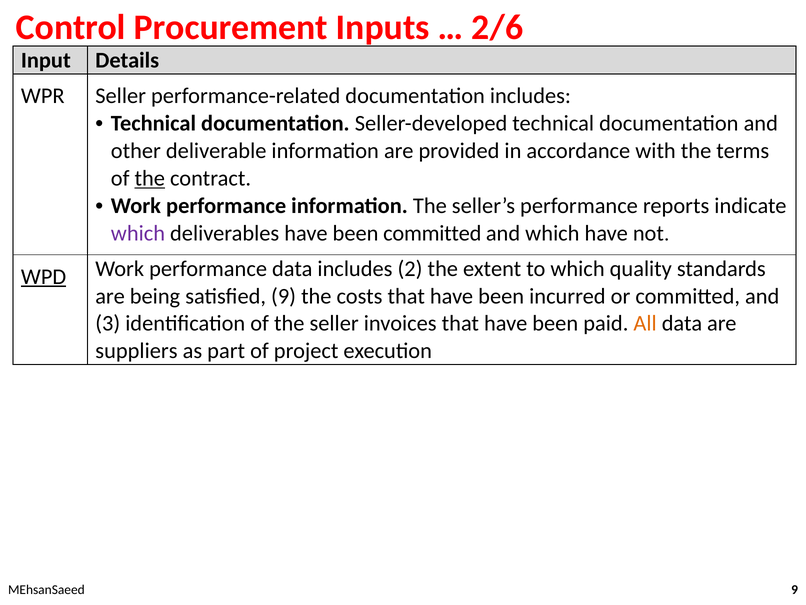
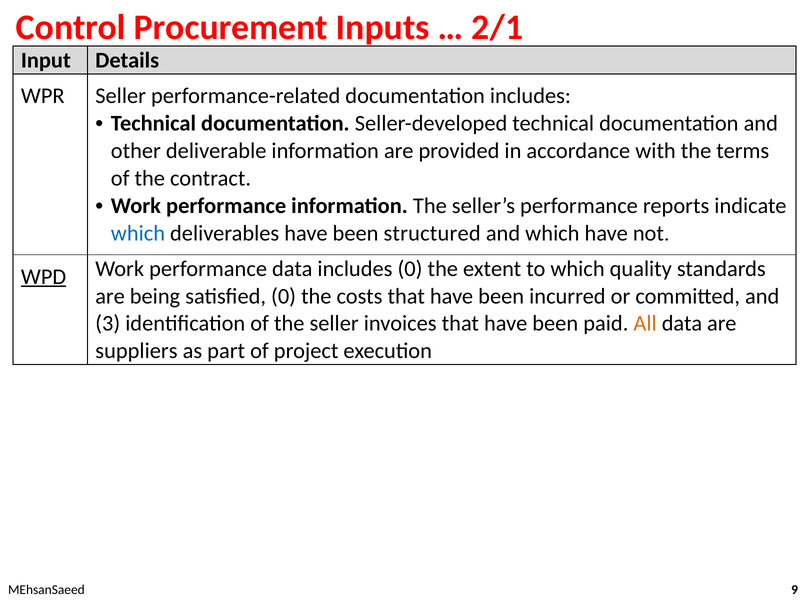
2/6: 2/6 -> 2/1 (497, 27)
the underline: present -> none (150, 178)
which colour: purple -> blue (138, 233)
been committed: committed -> structured (432, 233)
includes 2: 2 -> 0 (410, 268)
satisfied 9: 9 -> 0 (284, 296)
